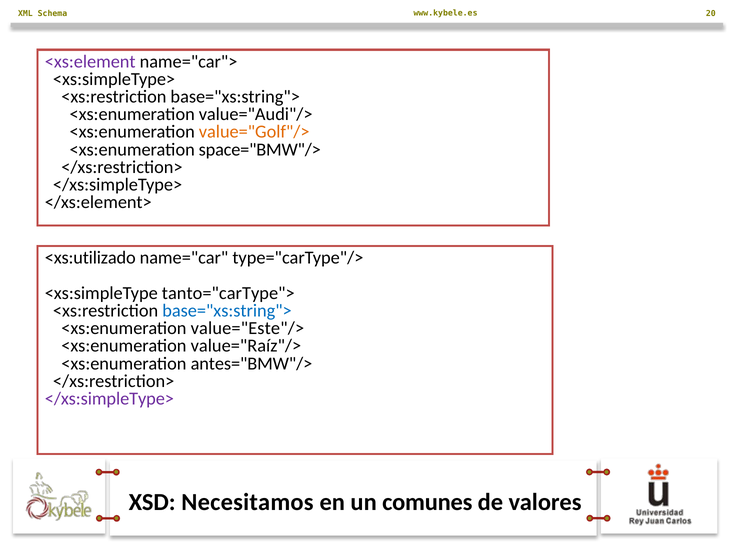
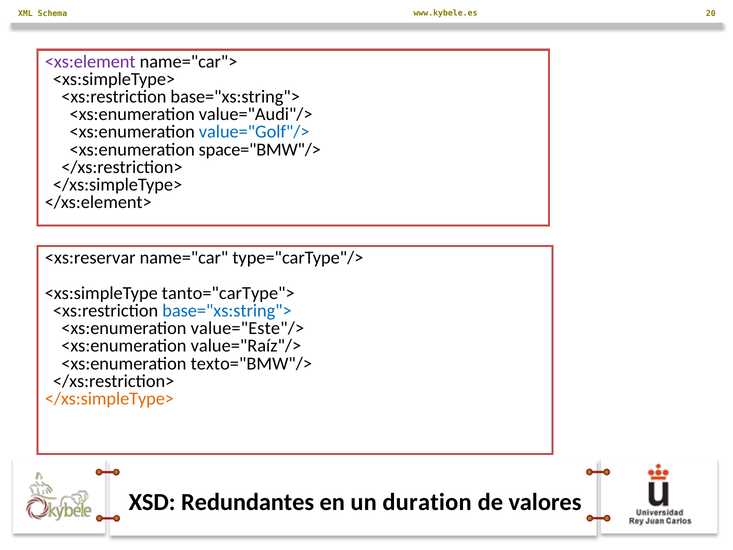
value="Golf"/> colour: orange -> blue (254, 132)
<xs:utilizado: <xs:utilizado -> <xs:reservar (90, 258)
antes="BMW"/>: antes="BMW"/> -> texto="BMW"/> (251, 363)
</xs:simpleType> colour: purple -> orange (109, 399)
Necesitamos: Necesitamos -> Redundantes (248, 502)
comunes: comunes -> duration (427, 502)
